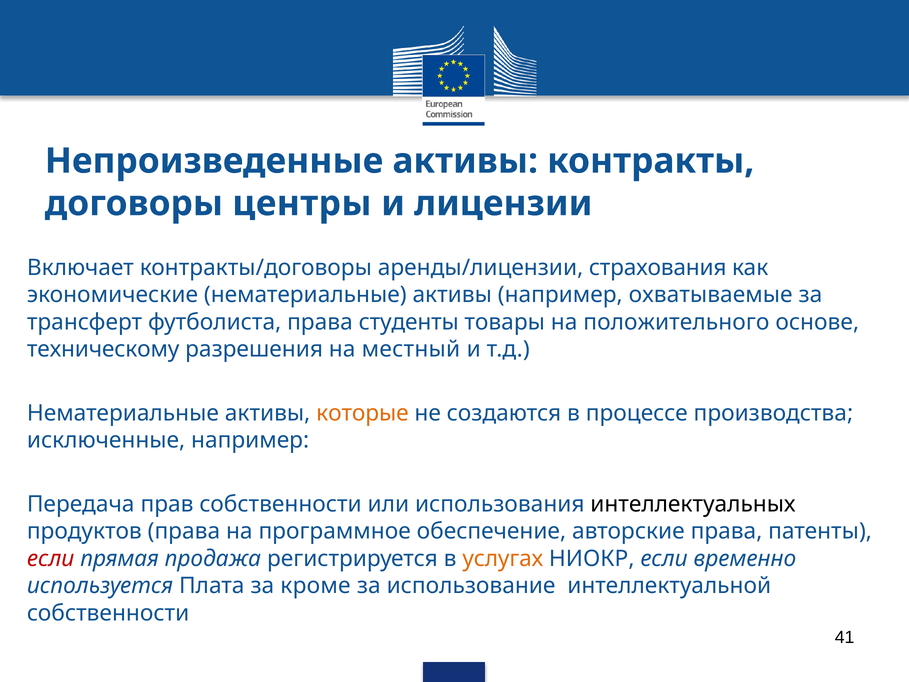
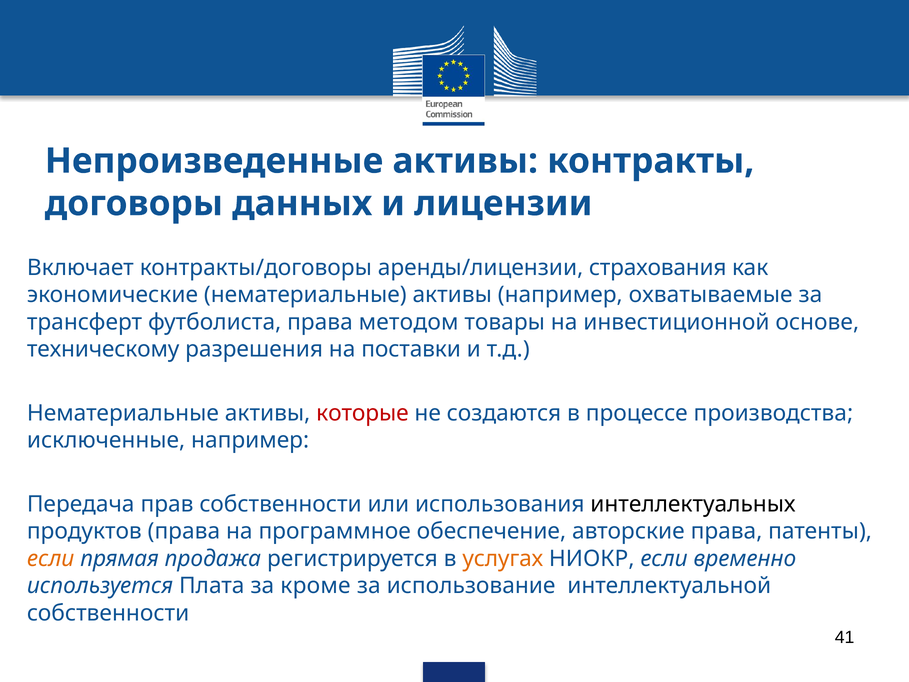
центры: центры -> данных (302, 203)
студенты: студенты -> методом (409, 322)
положительного: положительного -> инвестиционной (676, 322)
местный: местный -> поставки (411, 349)
которые colour: orange -> red (362, 413)
если colour: red -> orange (51, 558)
